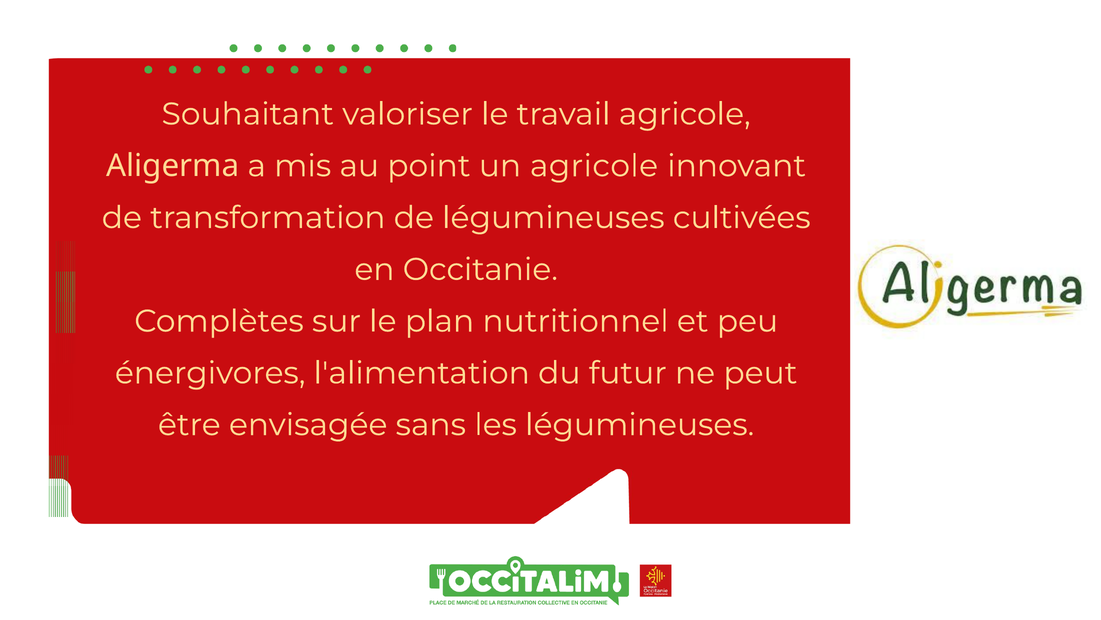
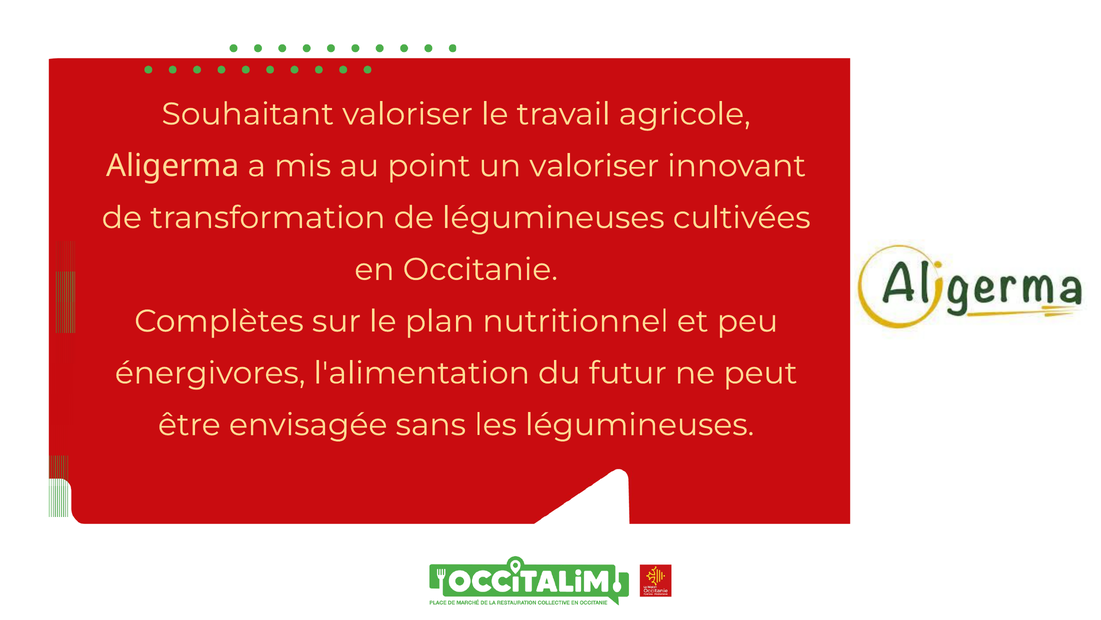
un agricole: agricole -> valoriser (594, 166)
